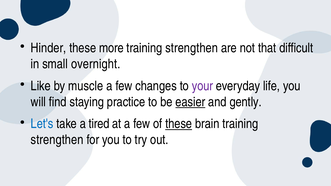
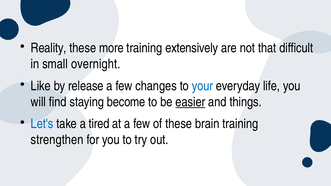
Hinder: Hinder -> Reality (49, 48)
strengthen: strengthen -> extensively (192, 48)
muscle: muscle -> release (86, 86)
your colour: purple -> blue (202, 86)
practice: practice -> become (126, 102)
gently: gently -> things (246, 102)
these underline: present -> none (179, 124)
